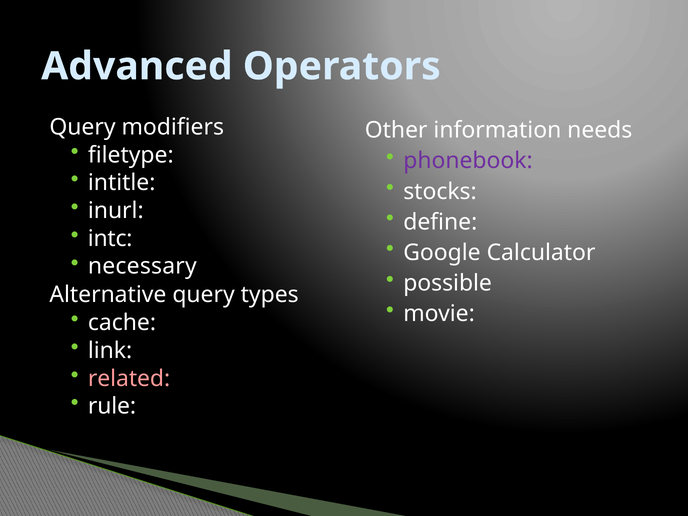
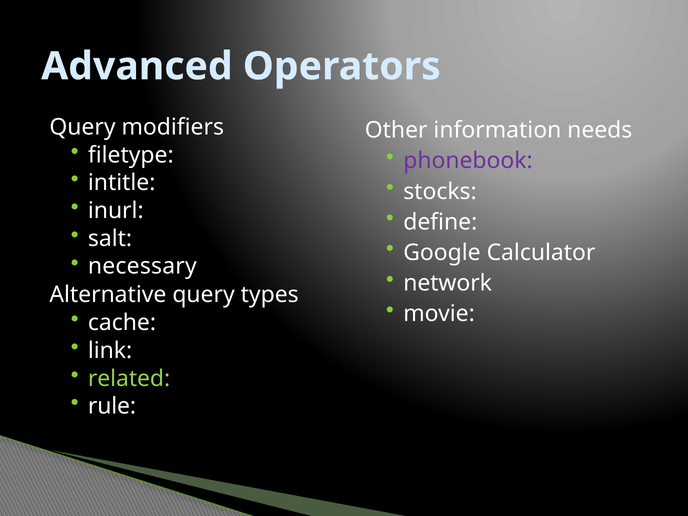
intc: intc -> salt (110, 238)
possible: possible -> network (448, 283)
related colour: pink -> light green (129, 378)
